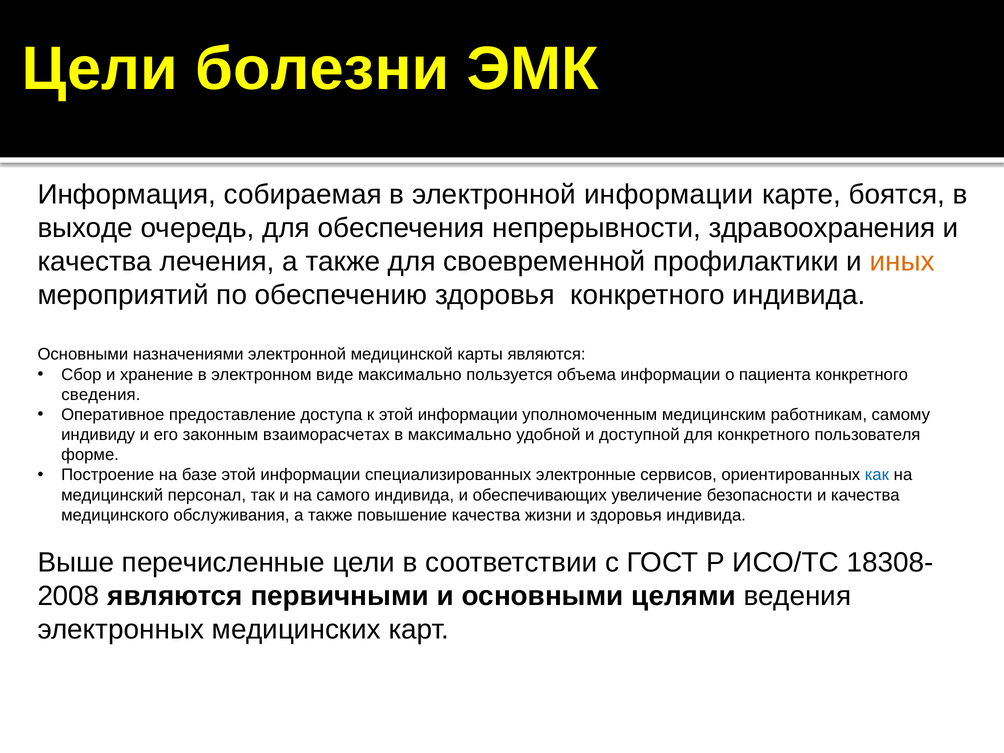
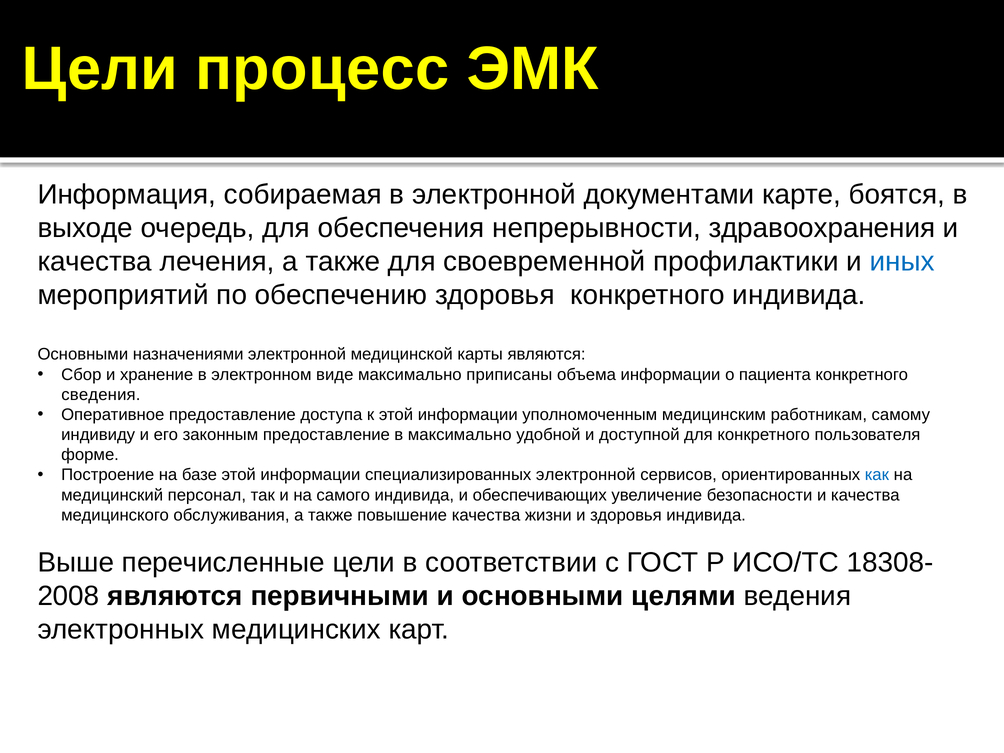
болезни: болезни -> процесс (322, 69)
электронной информации: информации -> документами (669, 195)
иных colour: orange -> blue (902, 262)
пользуется: пользуется -> приписаны (509, 375)
законным взаиморасчетах: взаиморасчетах -> предоставление (326, 435)
специализированных электронные: электронные -> электронной (586, 475)
